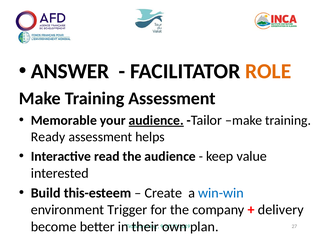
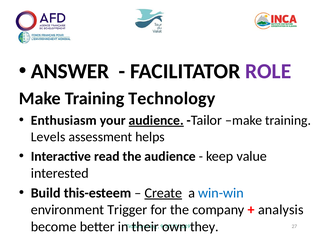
ROLE colour: orange -> purple (268, 71)
Training Assessment: Assessment -> Technology (172, 98)
Memorable: Memorable -> Enthusiasm (64, 120)
Ready: Ready -> Levels (48, 137)
Create underline: none -> present (163, 193)
delivery: delivery -> analysis (281, 210)
plan: plan -> they (204, 227)
